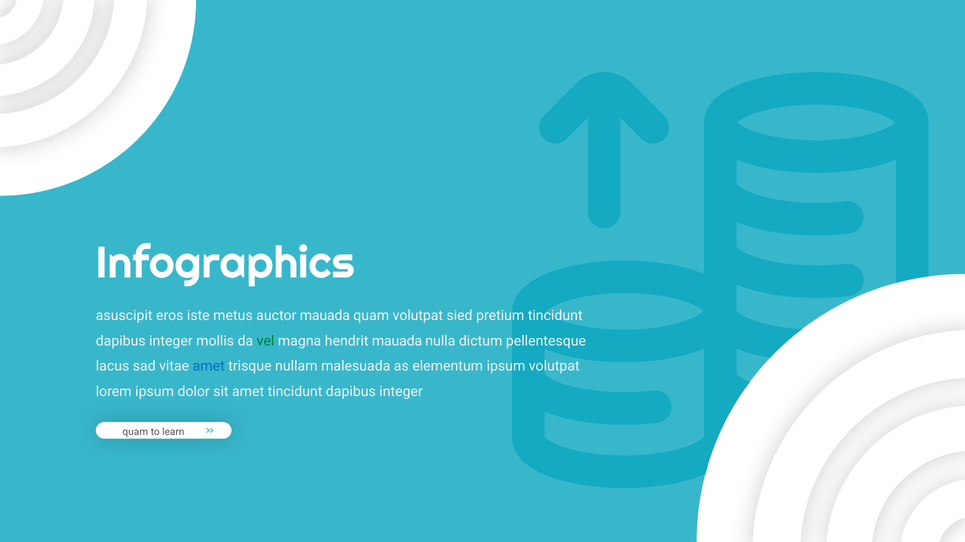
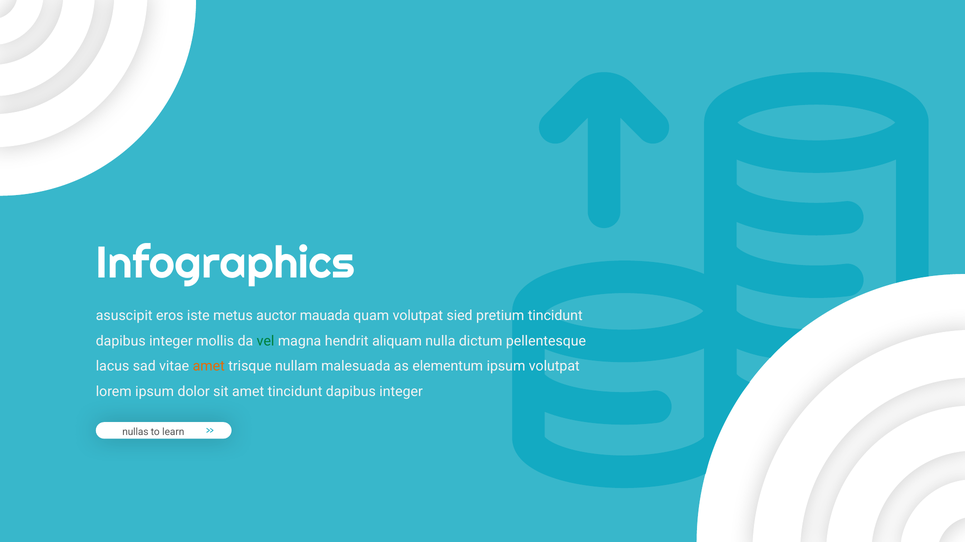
hendrit mauada: mauada -> aliquam (397, 341)
amet colour: blue -> orange (209, 367)
quam: quam -> nullas (135, 433)
